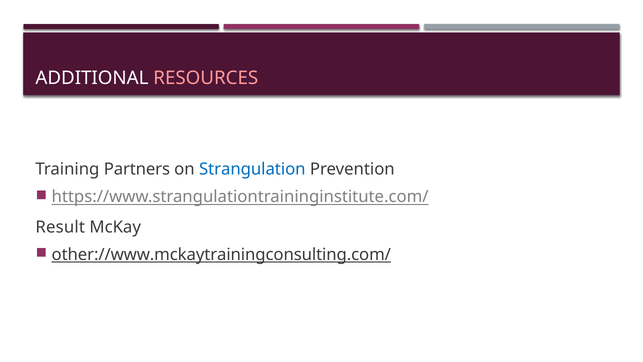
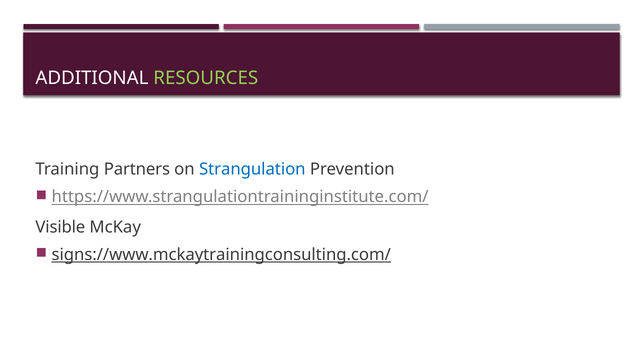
RESOURCES colour: pink -> light green (206, 78)
Result: Result -> Visible (60, 227)
other://www.mckaytrainingconsulting.com/: other://www.mckaytrainingconsulting.com/ -> signs://www.mckaytrainingconsulting.com/ (221, 254)
